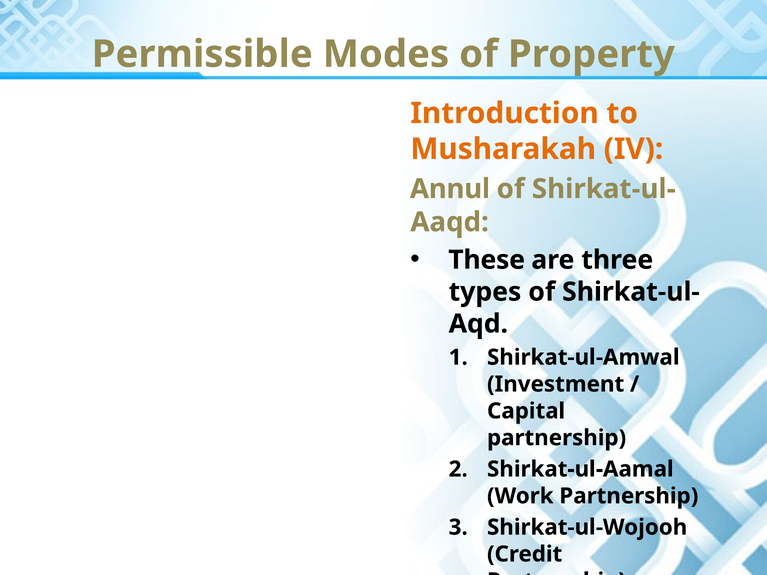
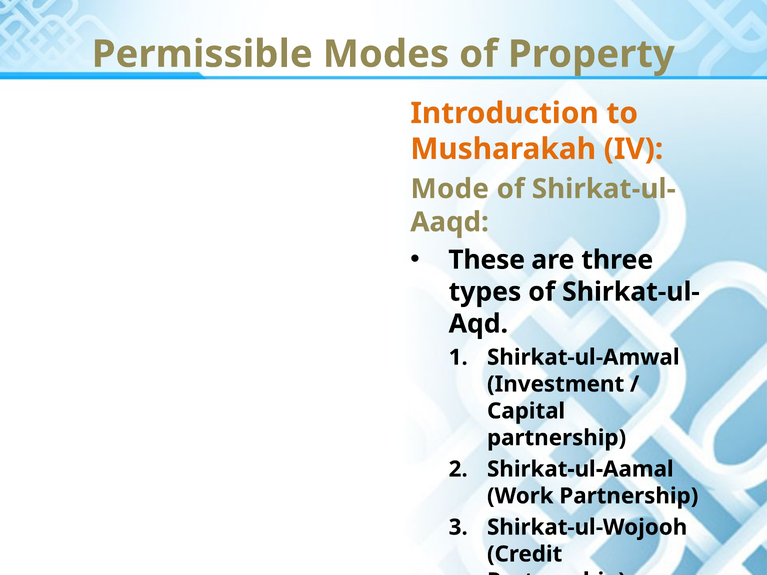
Annul: Annul -> Mode (450, 189)
